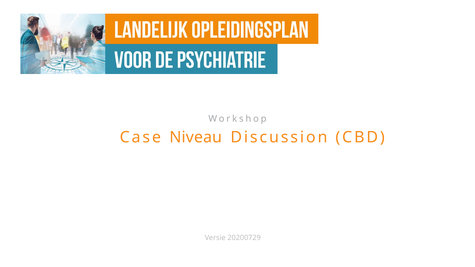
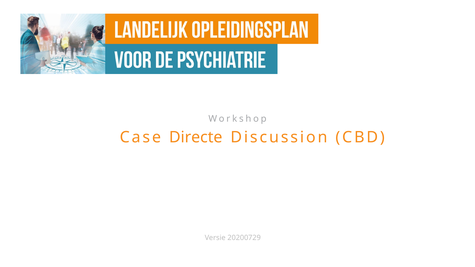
Niveau: Niveau -> Directe (196, 137)
